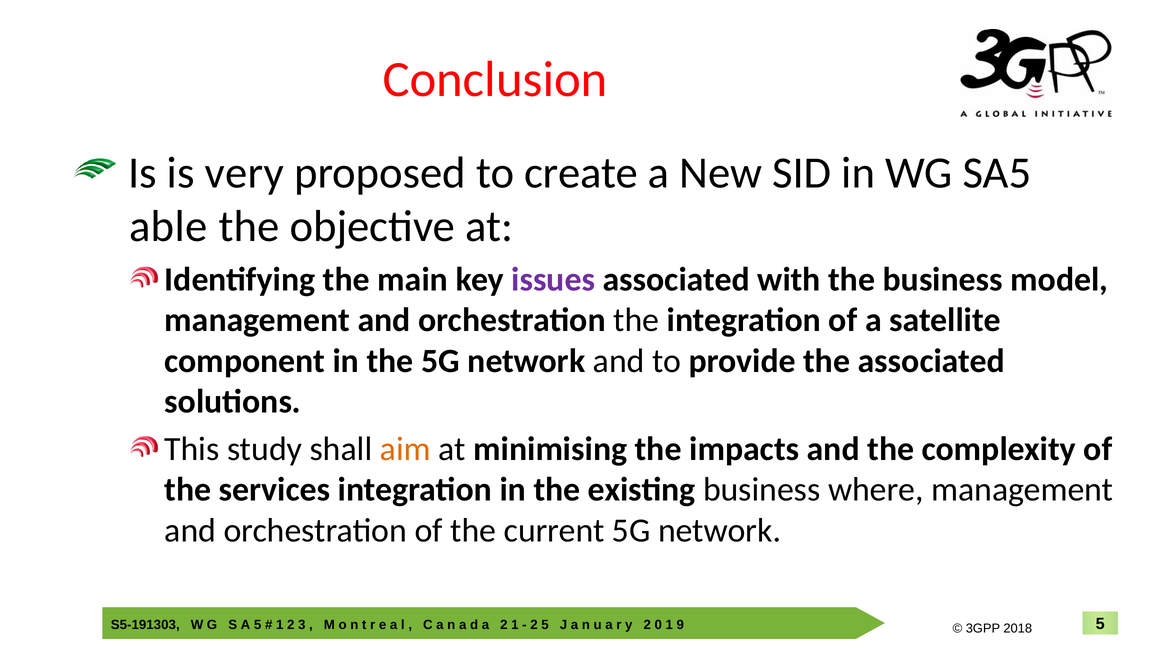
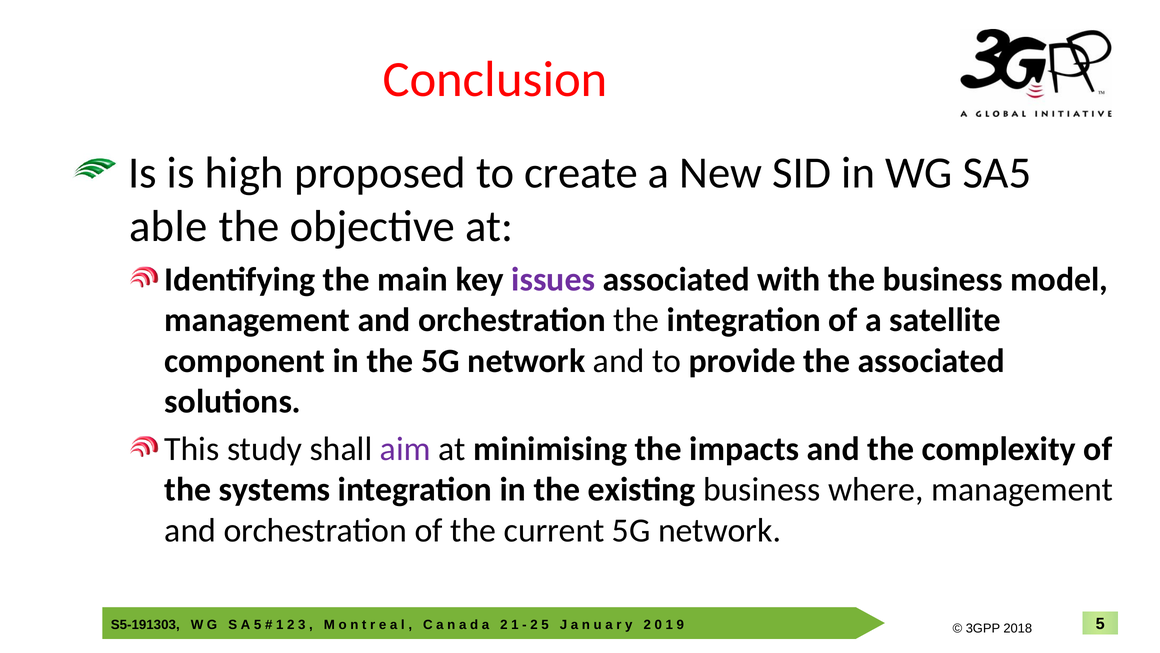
very: very -> high (244, 173)
aim colour: orange -> purple (405, 449)
services: services -> systems (275, 489)
